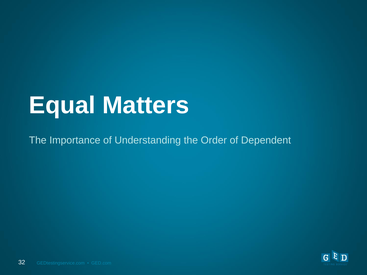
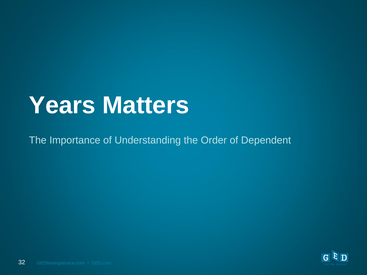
Equal: Equal -> Years (62, 105)
